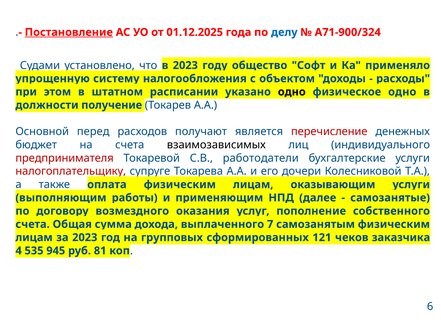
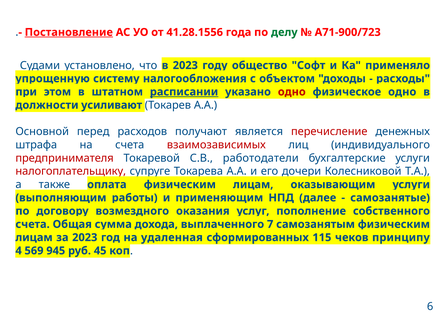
01.12.2025: 01.12.2025 -> 41.28.1556 (195, 32)
делу colour: blue -> green (284, 32)
А71-900/324: А71-900/324 -> А71-900/723 (348, 32)
расписании underline: none -> present (184, 92)
одно colour: black -> red (292, 92)
получение: получение -> усиливают (112, 105)
бюджет: бюджет -> штрафа (36, 145)
взаимозависимых colour: black -> red (216, 145)
групповых: групповых -> удаленная (172, 237)
121: 121 -> 115 (322, 237)
заказчика: заказчика -> принципу (401, 237)
535: 535 -> 569 (34, 251)
81: 81 -> 45 (100, 251)
